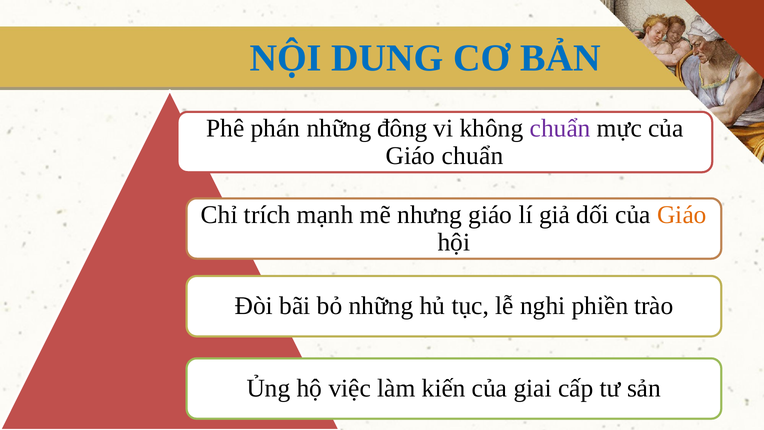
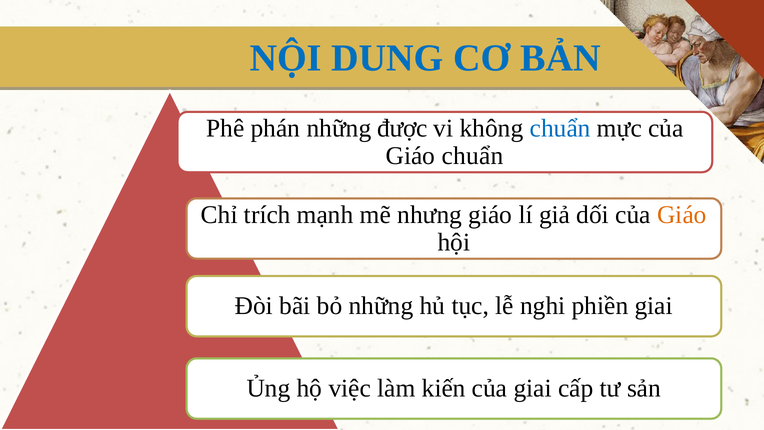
đông: đông -> được (402, 128)
chuẩn colour: purple -> blue (560, 128)
phiền trào: trào -> giai (654, 306)
